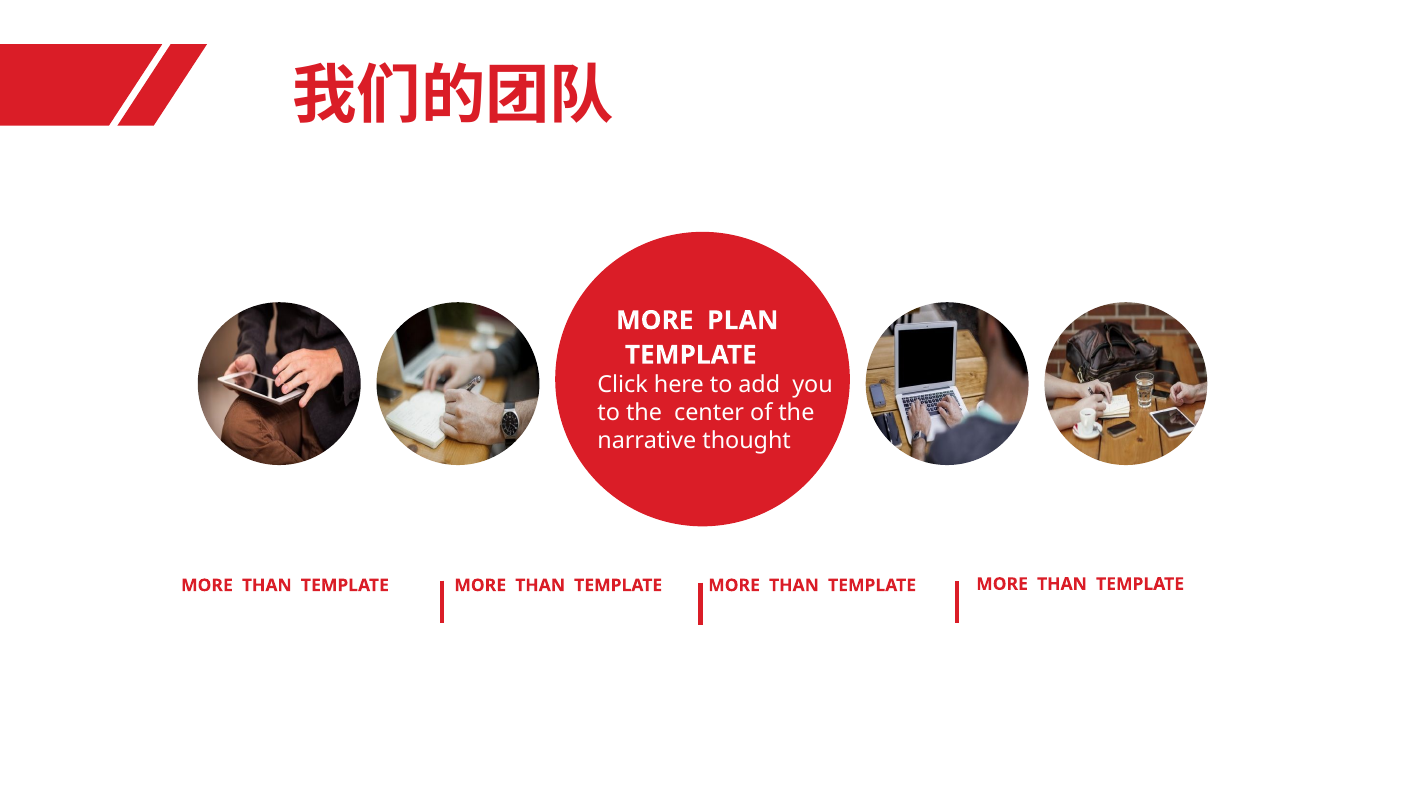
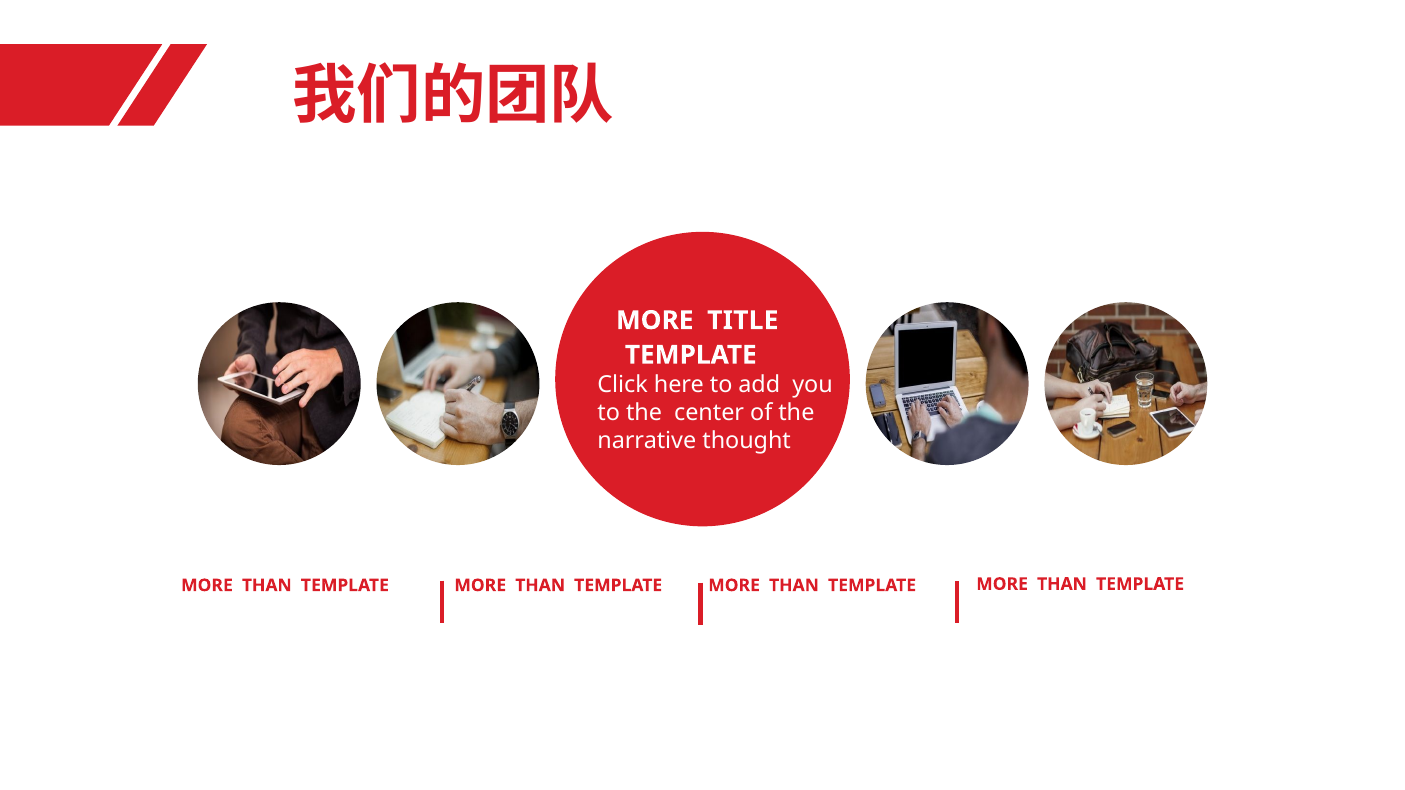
PLAN: PLAN -> TITLE (743, 321)
